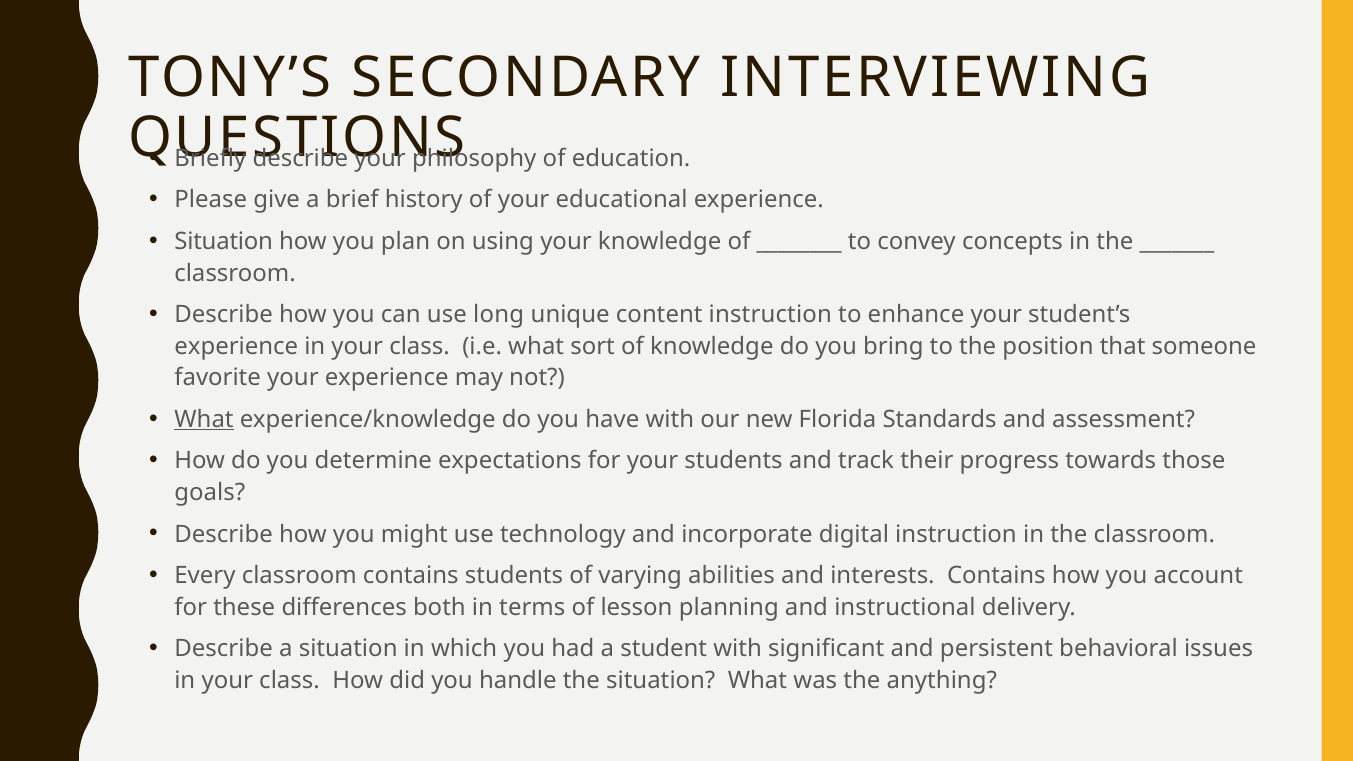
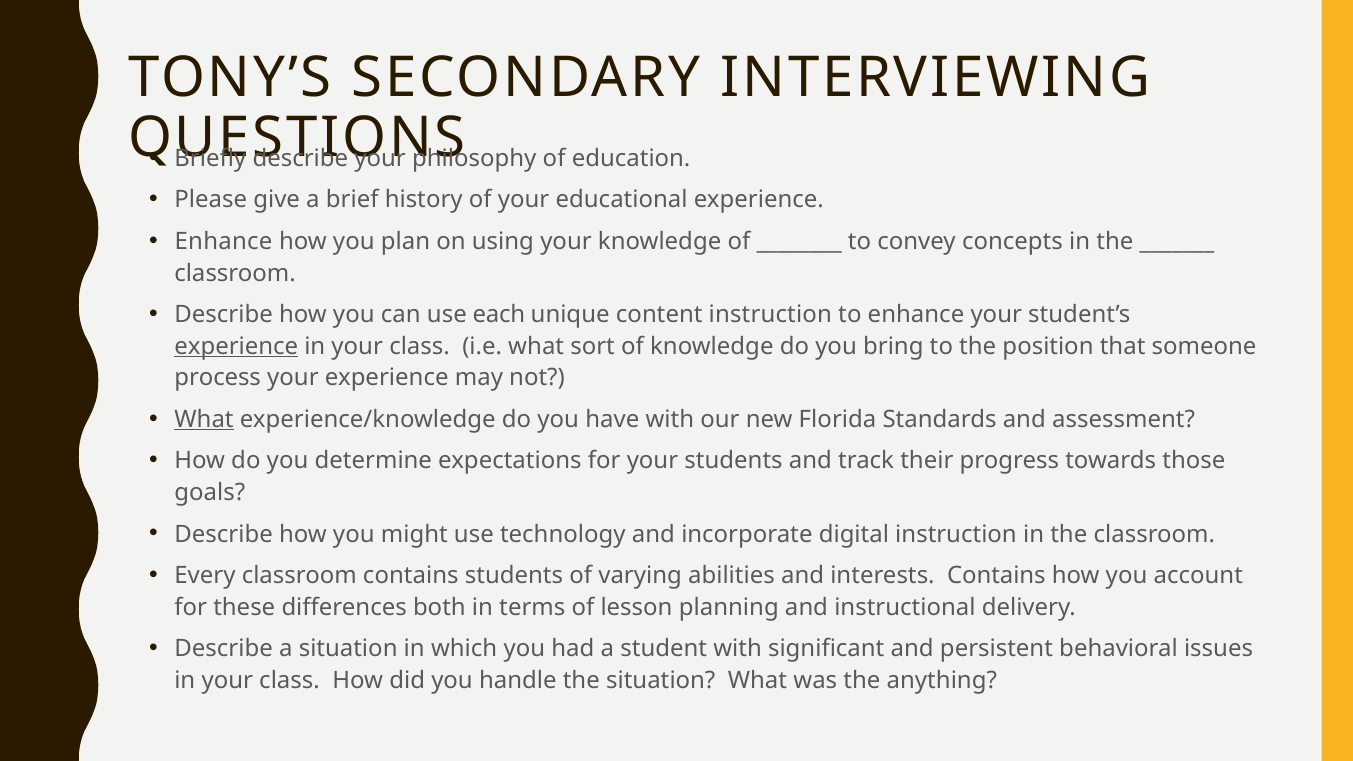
Situation: Situation -> Enhance (223, 242)
long: long -> each (499, 315)
experience underline: none -> present (236, 346)
favorite: favorite -> process (218, 378)
